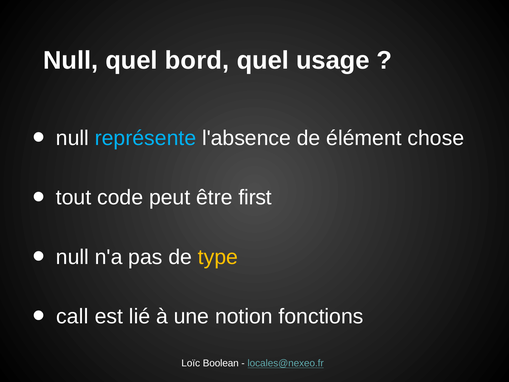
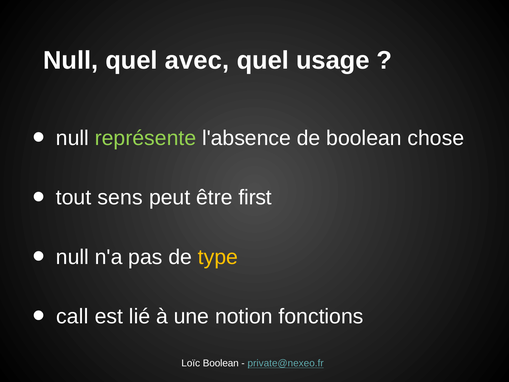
bord: bord -> avec (197, 60)
représente colour: light blue -> light green (145, 138)
de élément: élément -> boolean (364, 138)
code: code -> sens (120, 197)
locales@nexeo.fr: locales@nexeo.fr -> private@nexeo.fr (286, 363)
